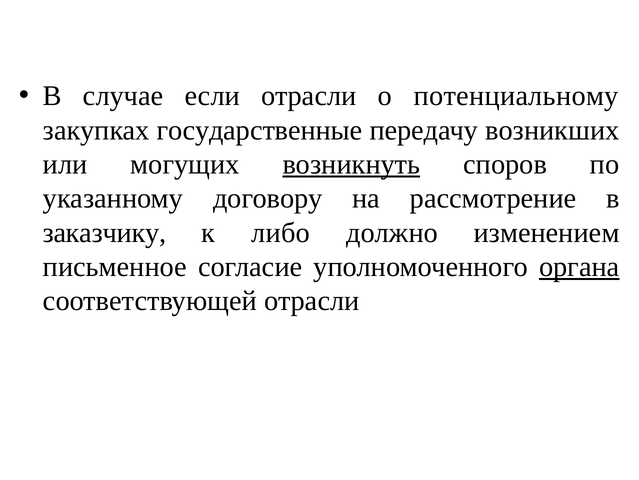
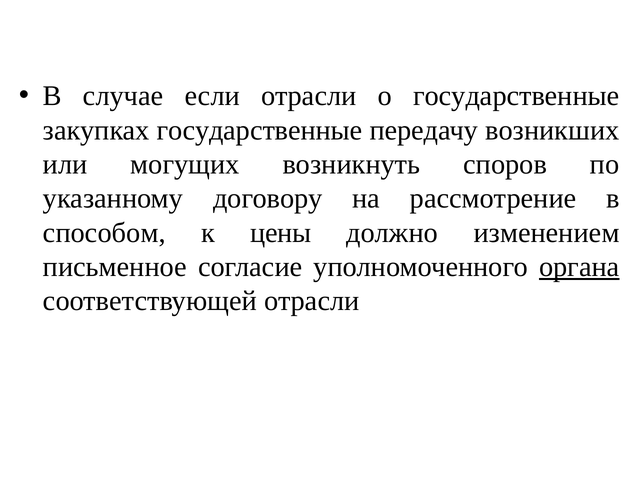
о потенциальному: потенциальному -> государственные (516, 96)
возникнуть underline: present -> none (351, 164)
заказчику: заказчику -> способом (104, 232)
либо: либо -> цены (281, 232)
